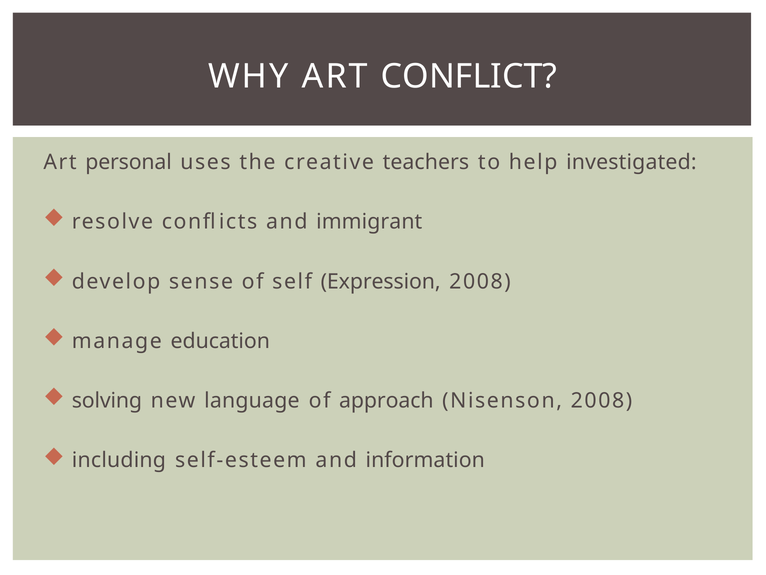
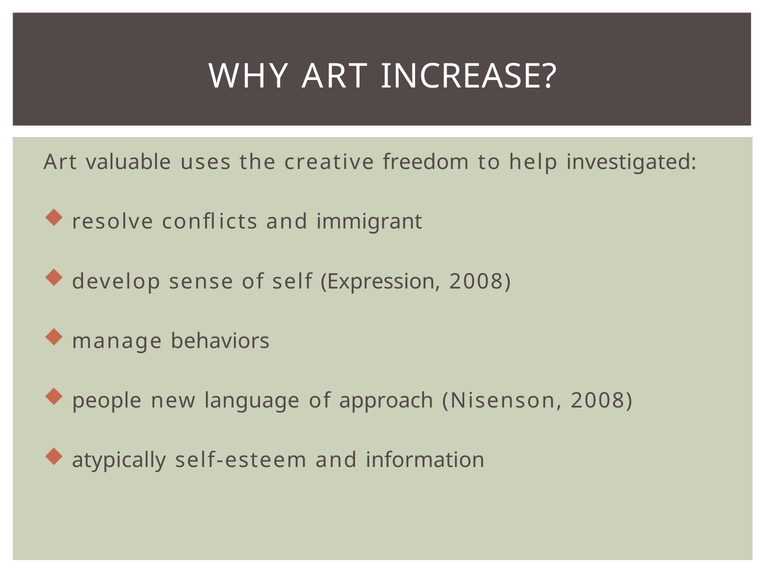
CONFLICT: CONFLICT -> INCREASE (469, 76)
personal: personal -> valuable (128, 162)
teachers: teachers -> freedom (426, 162)
education: education -> behaviors (220, 341)
solving: solving -> people (107, 400)
including: including -> atypically (119, 460)
